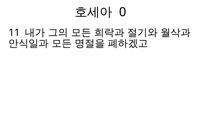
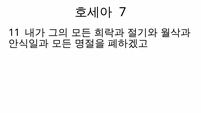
0: 0 -> 7 (123, 12)
